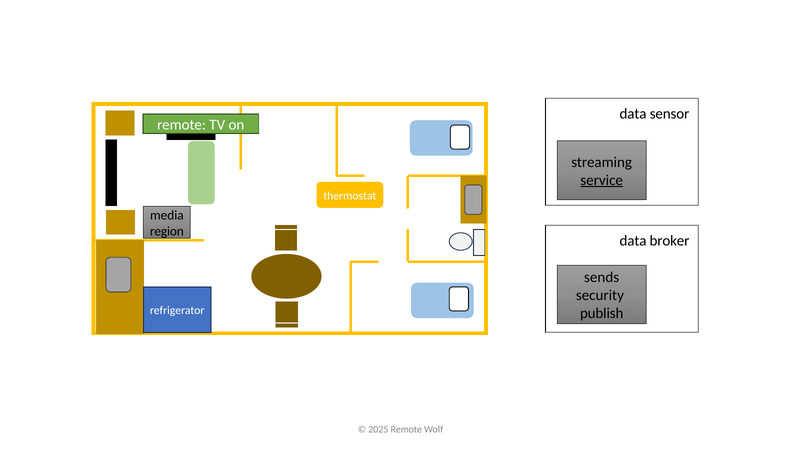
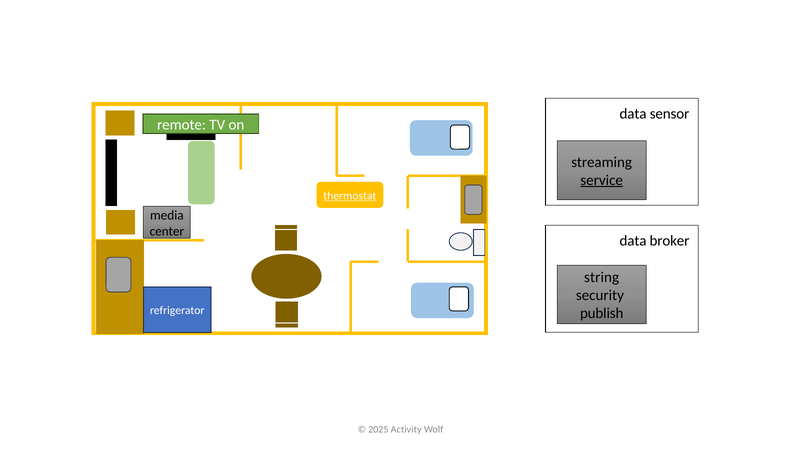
thermostat underline: none -> present (350, 196)
region: region -> center (167, 231)
sends: sends -> string (602, 278)
2025 Remote: Remote -> Activity (406, 430)
